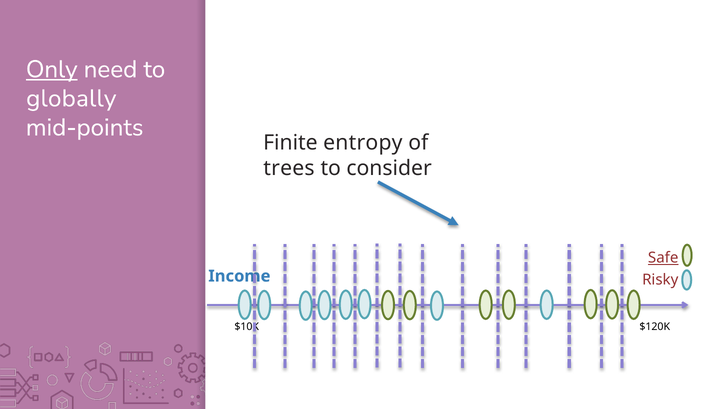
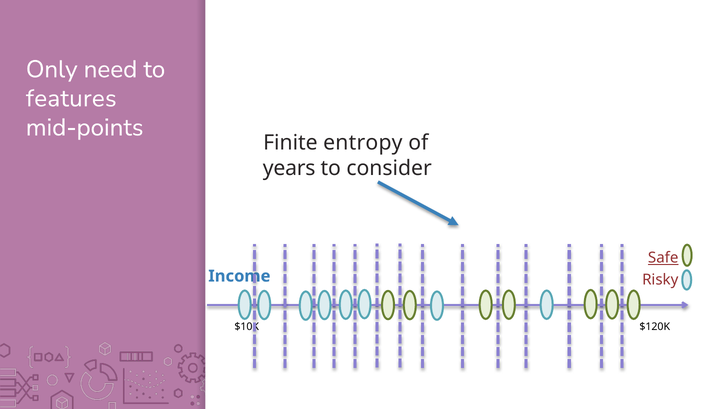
Only underline: present -> none (52, 69)
globally: globally -> features (71, 98)
trees: trees -> years (289, 168)
